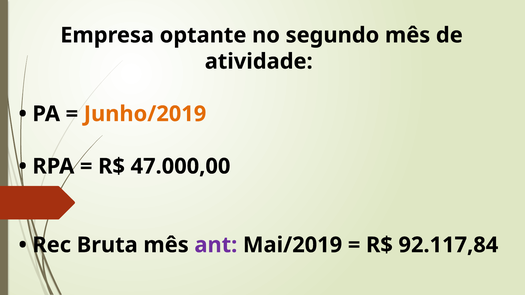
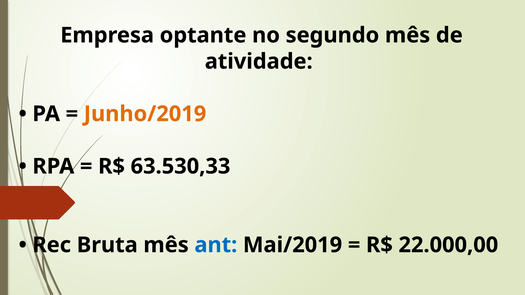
47.000,00: 47.000,00 -> 63.530,33 (180, 166)
ant colour: purple -> blue (216, 245)
92.117,84: 92.117,84 -> 22.000,00 (448, 245)
